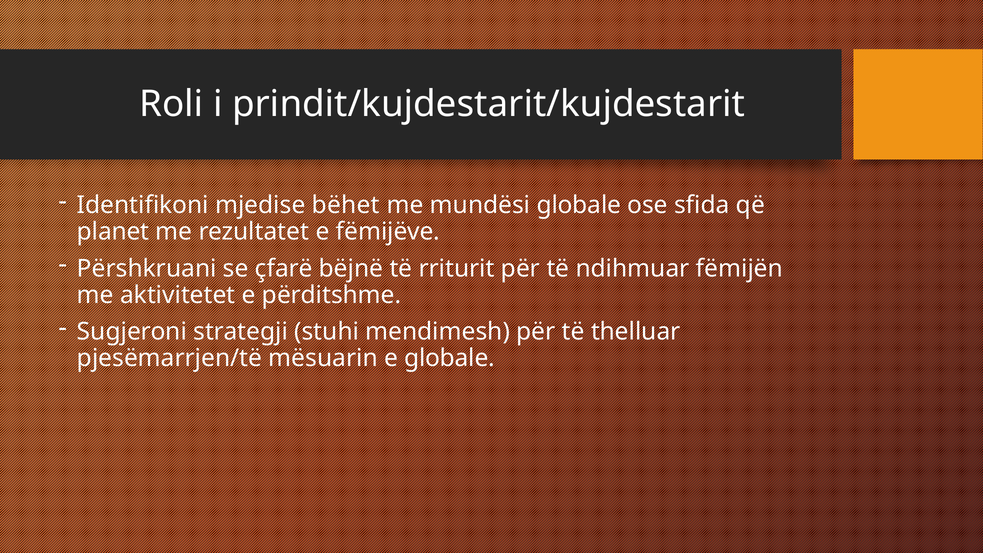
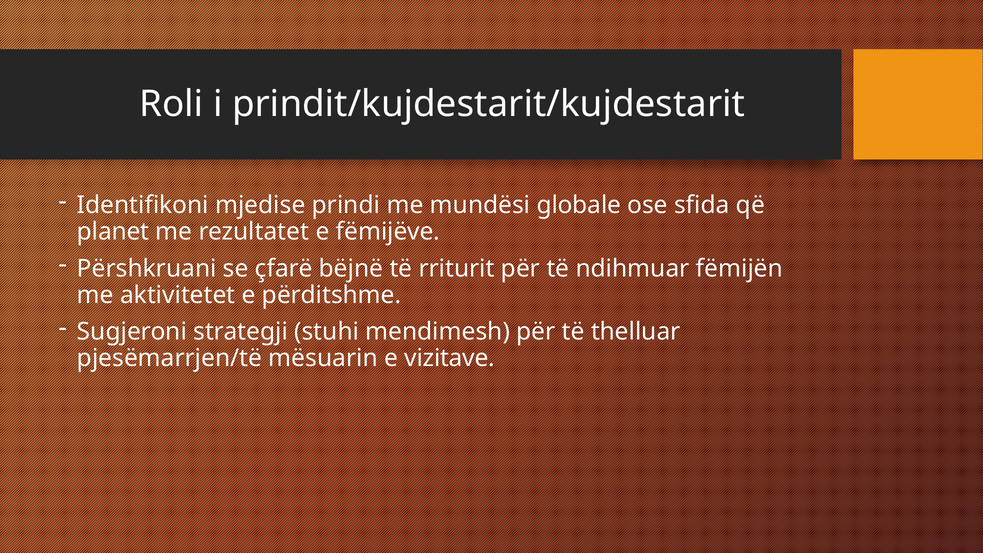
bëhet: bëhet -> prindi (346, 205)
e globale: globale -> vizitave (450, 358)
